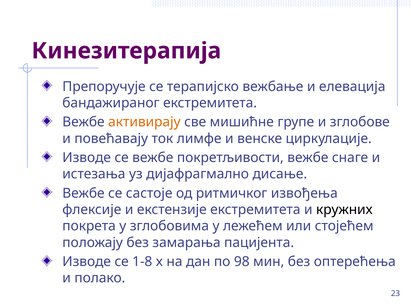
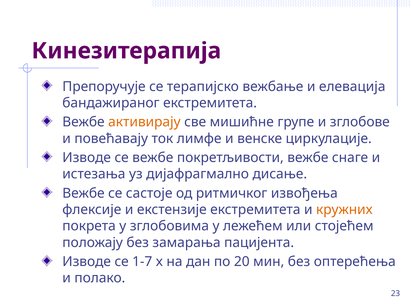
кружних colour: black -> orange (344, 210)
1-8: 1-8 -> 1-7 (142, 262)
98: 98 -> 20 (242, 262)
